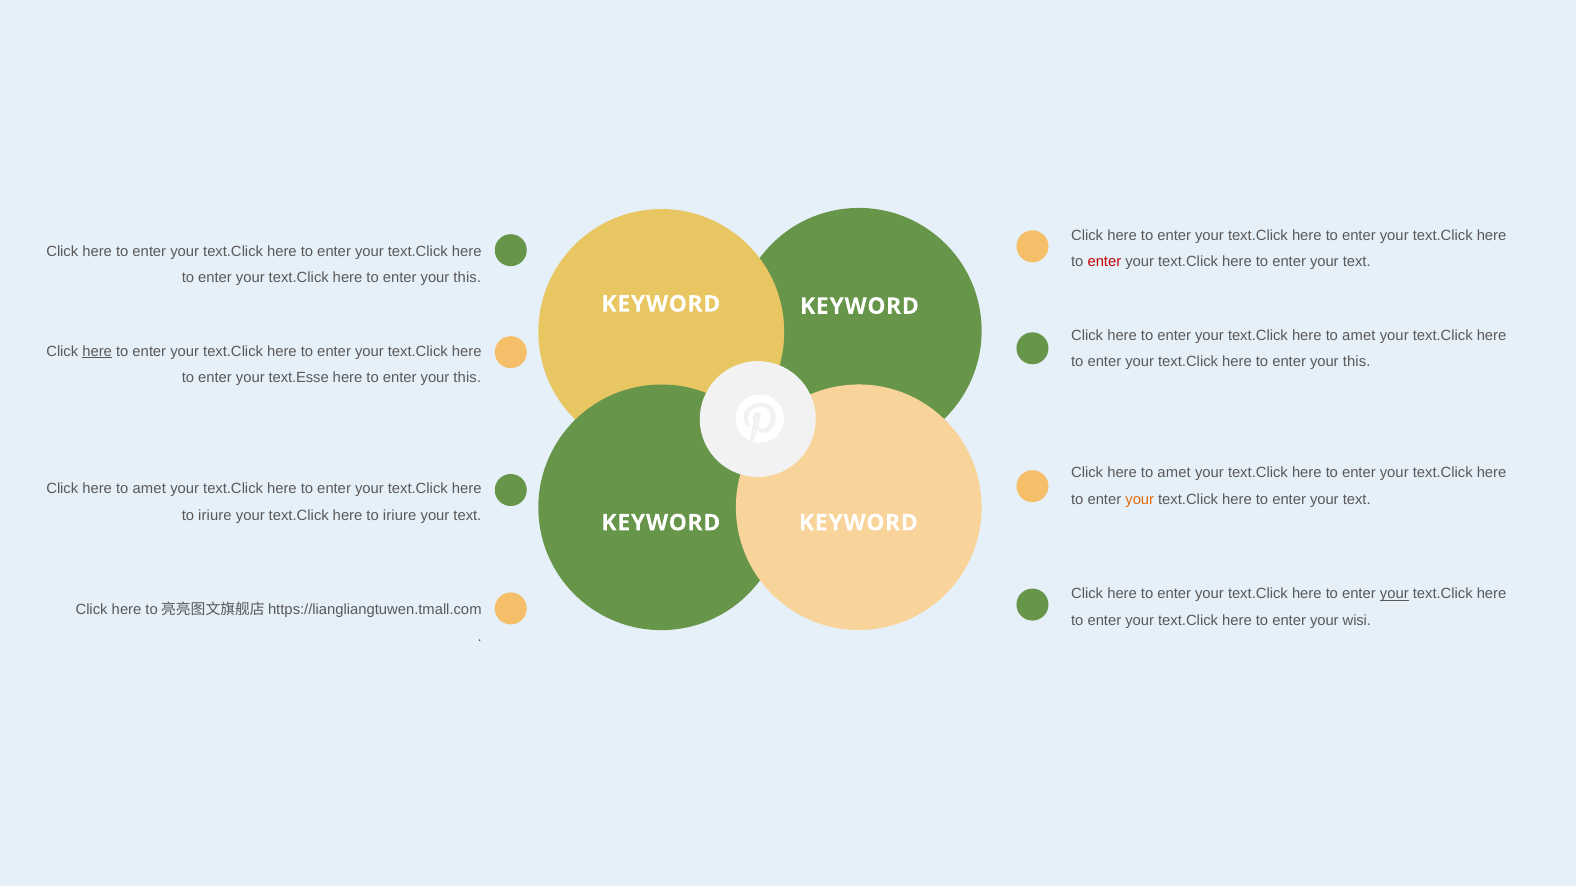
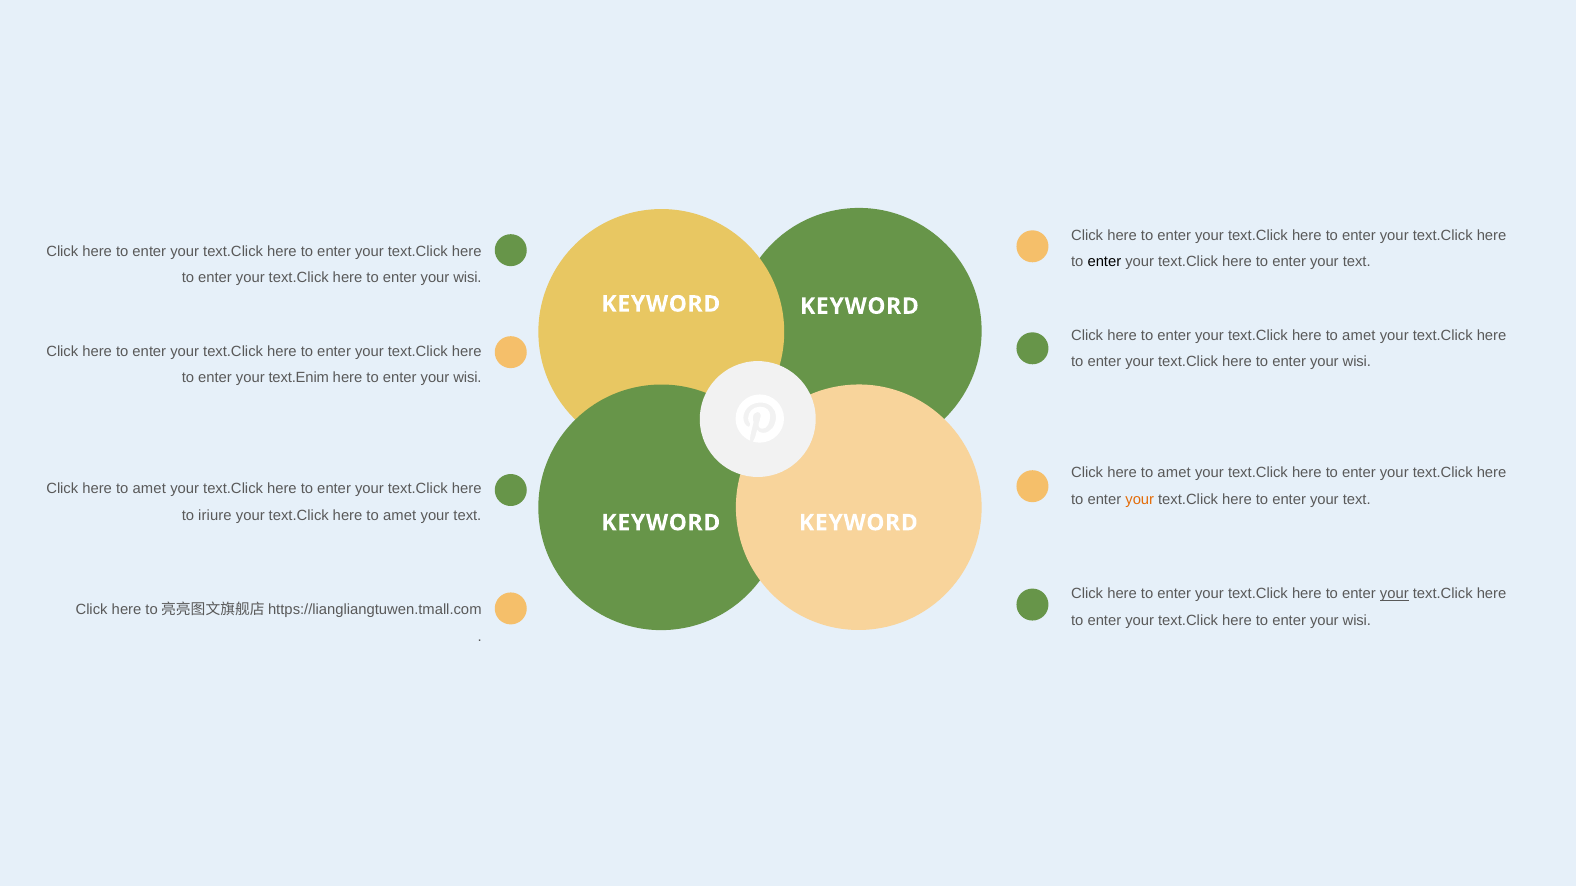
enter colour: red -> black (1104, 262)
this: this -> wisi (467, 278)
here underline: present -> none (97, 352)
this: this -> wisi (1357, 362)
text.Esse: text.Esse -> text.Enim (299, 378)
this: this -> wisi (467, 378)
iriure: iriure -> amet (400, 516)
